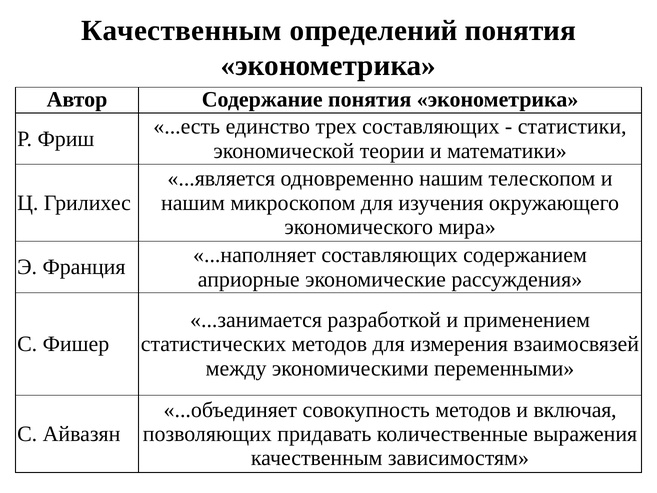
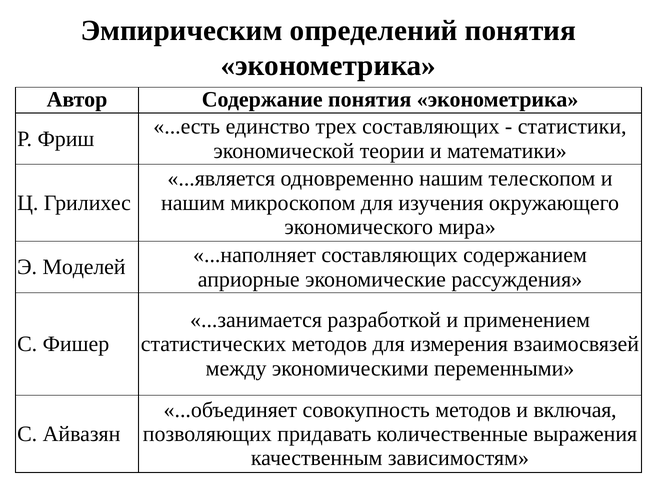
Качественным: Качественным -> Эмпирическим (182, 31)
Франция: Франция -> Моделей (84, 267)
